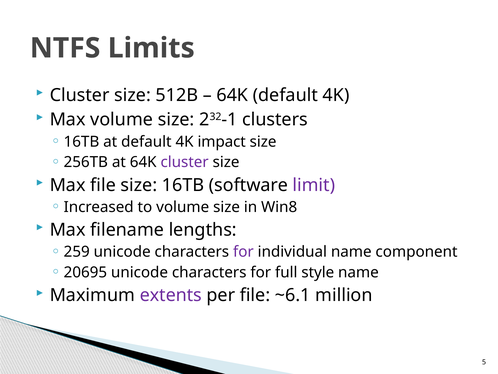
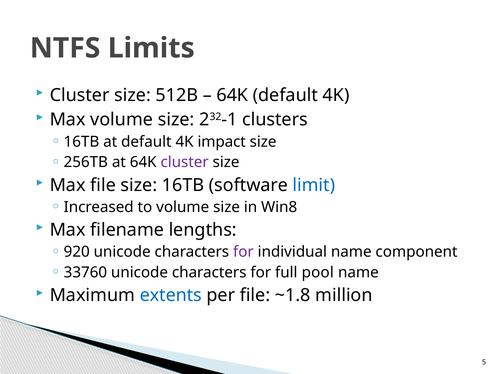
limit colour: purple -> blue (314, 185)
259: 259 -> 920 (77, 252)
20695: 20695 -> 33760 (85, 272)
style: style -> pool (318, 272)
extents colour: purple -> blue (171, 295)
~6.1: ~6.1 -> ~1.8 (293, 295)
